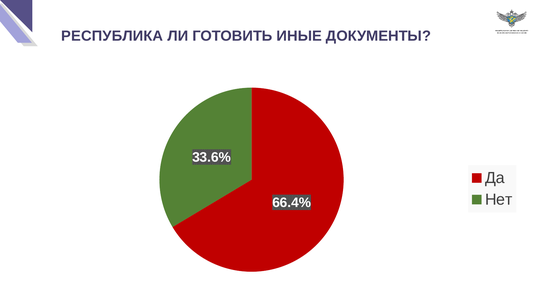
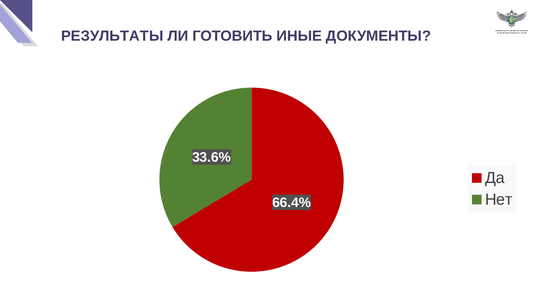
РЕСПУБЛИКА: РЕСПУБЛИКА -> РЕЗУЛЬТАТЫ (112, 36)
